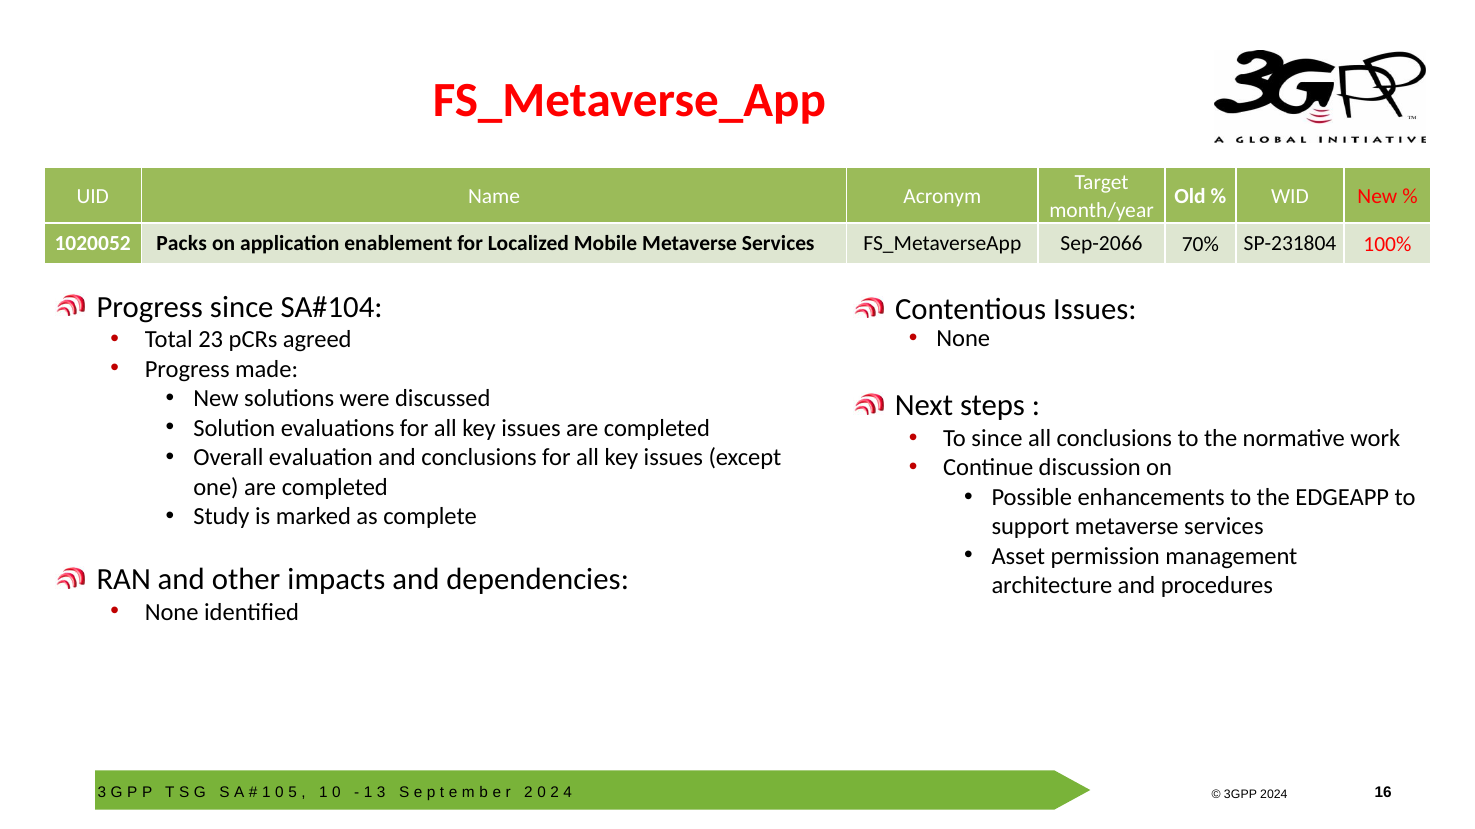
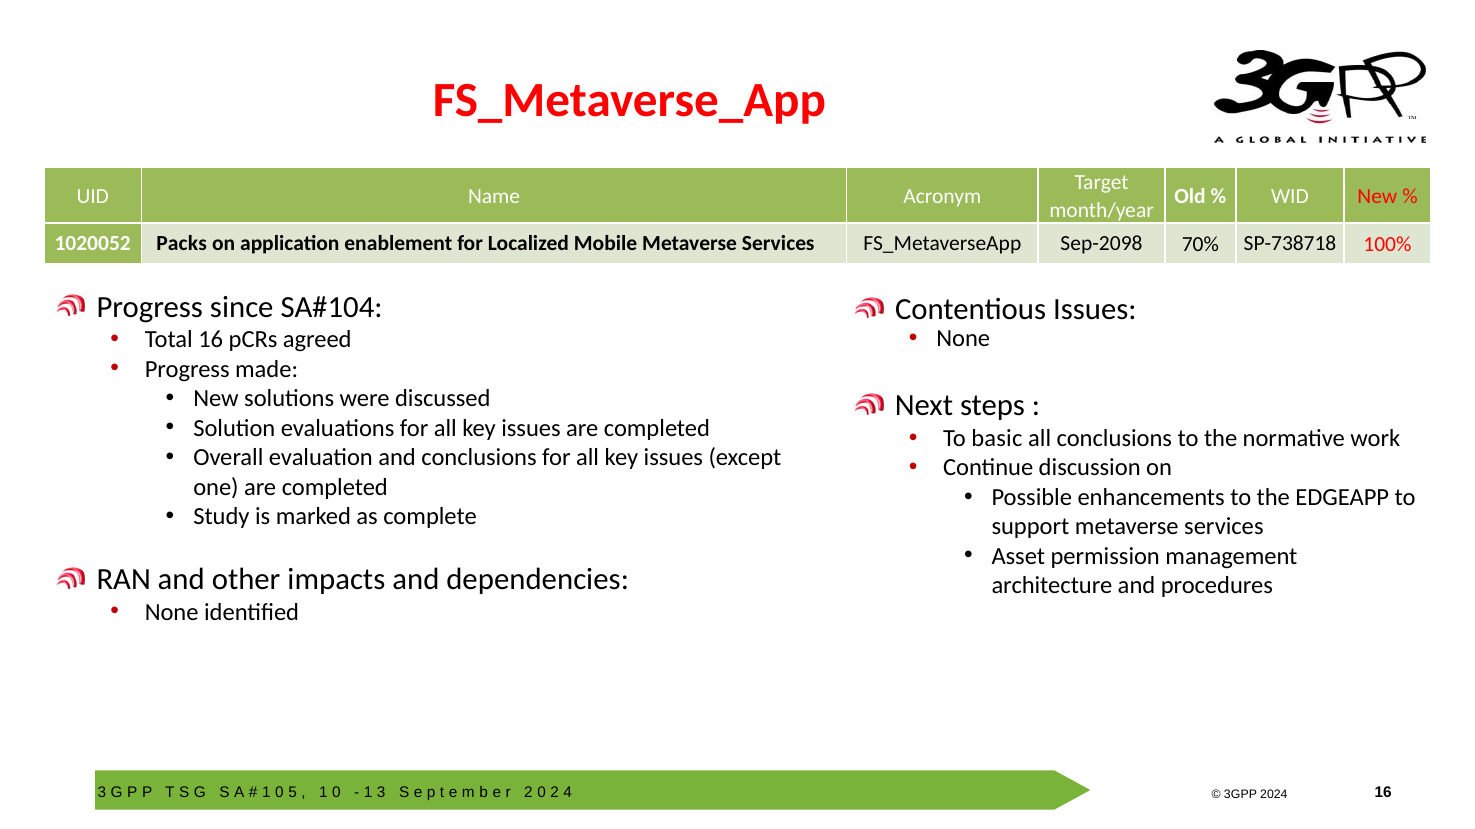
Sep-2066: Sep-2066 -> Sep-2098 (1101, 244)
SP-231804: SP-231804 -> SP-738718 (1290, 244)
Total 23: 23 -> 16 (211, 340)
To since: since -> basic (997, 439)
